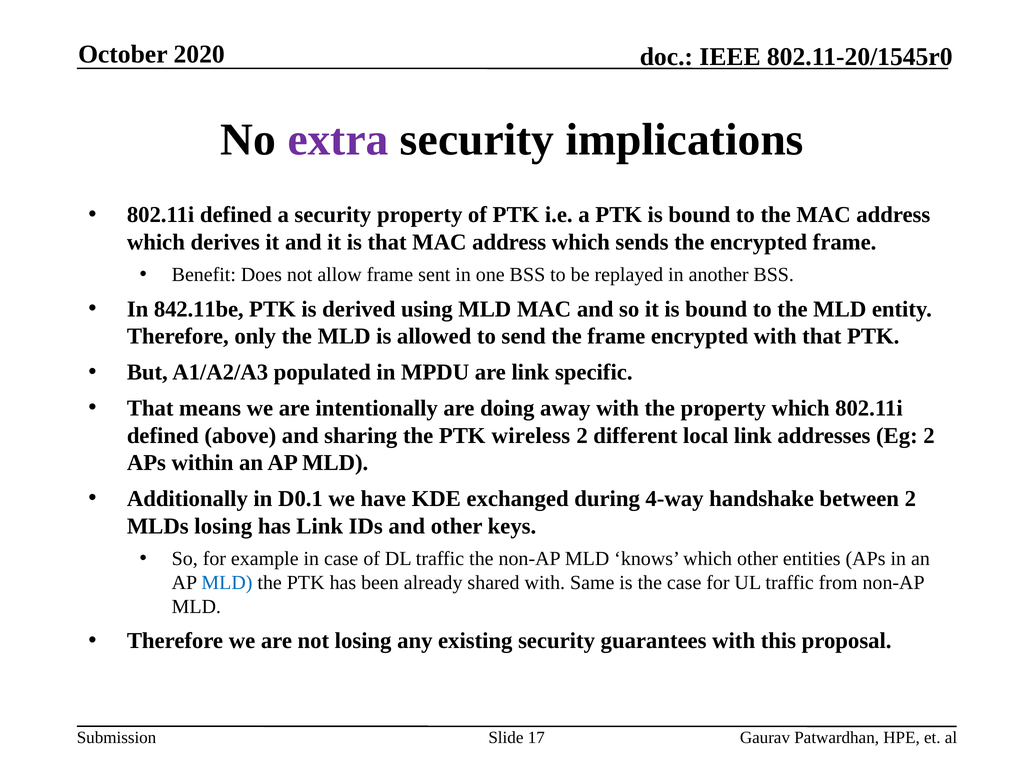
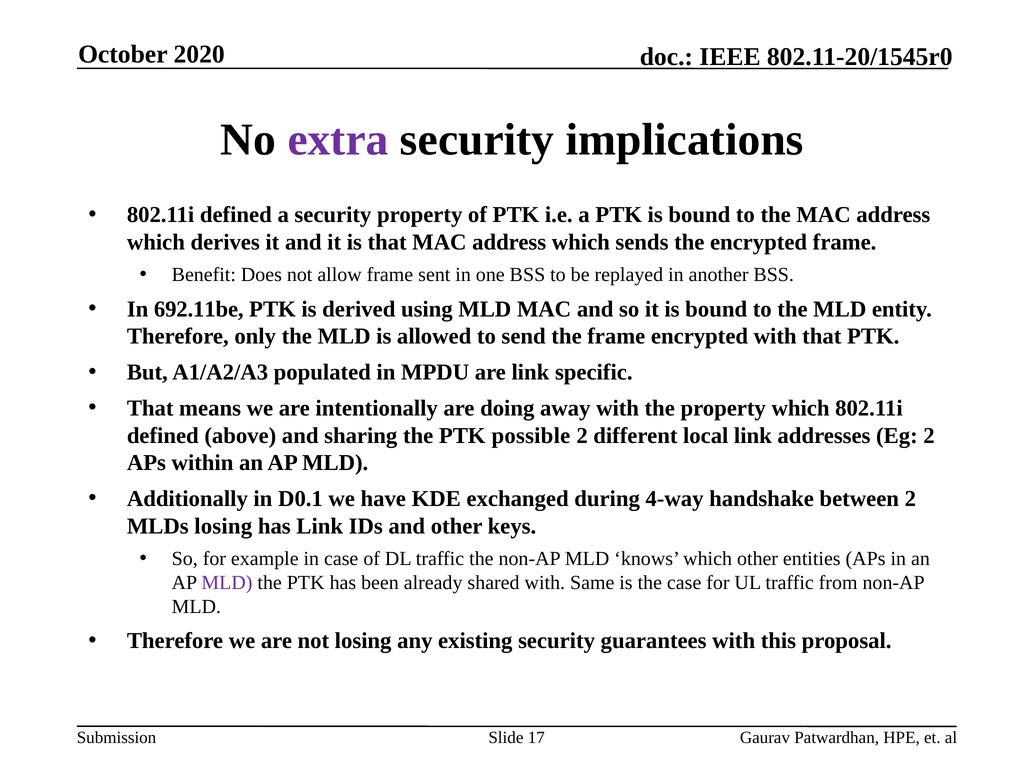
842.11be: 842.11be -> 692.11be (199, 309)
wireless: wireless -> possible (531, 435)
MLD colour: blue -> purple (227, 582)
